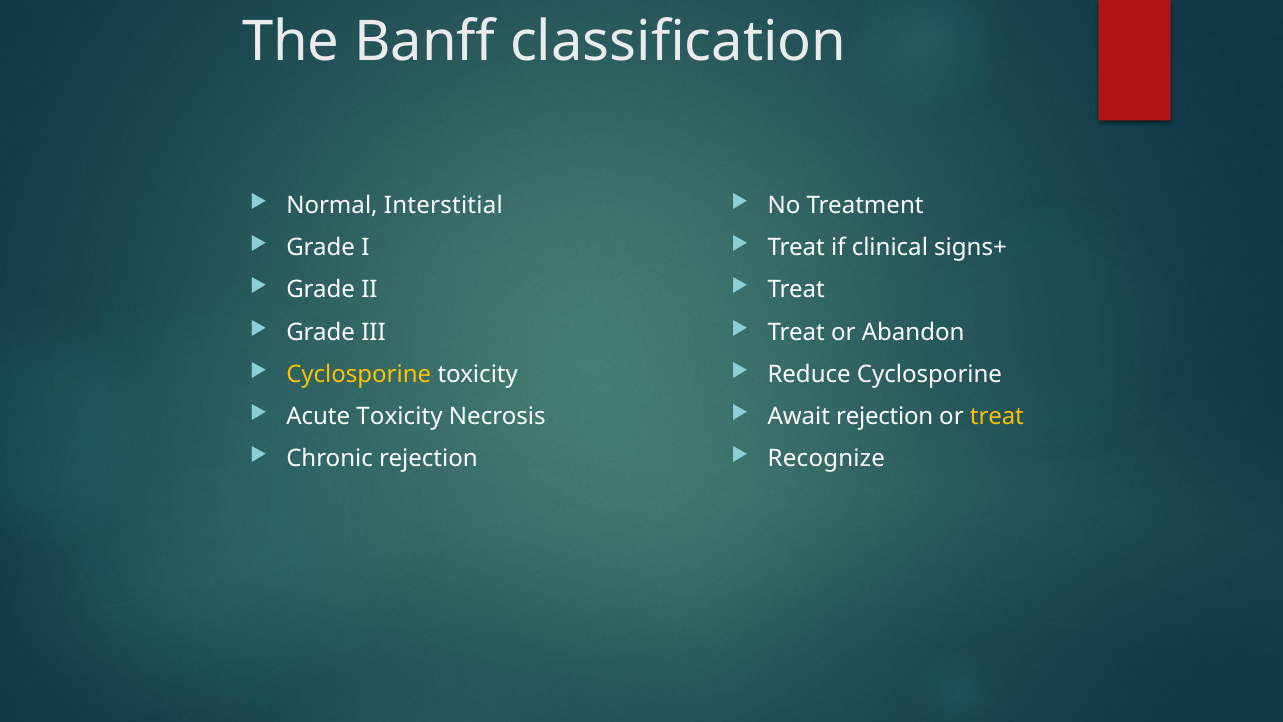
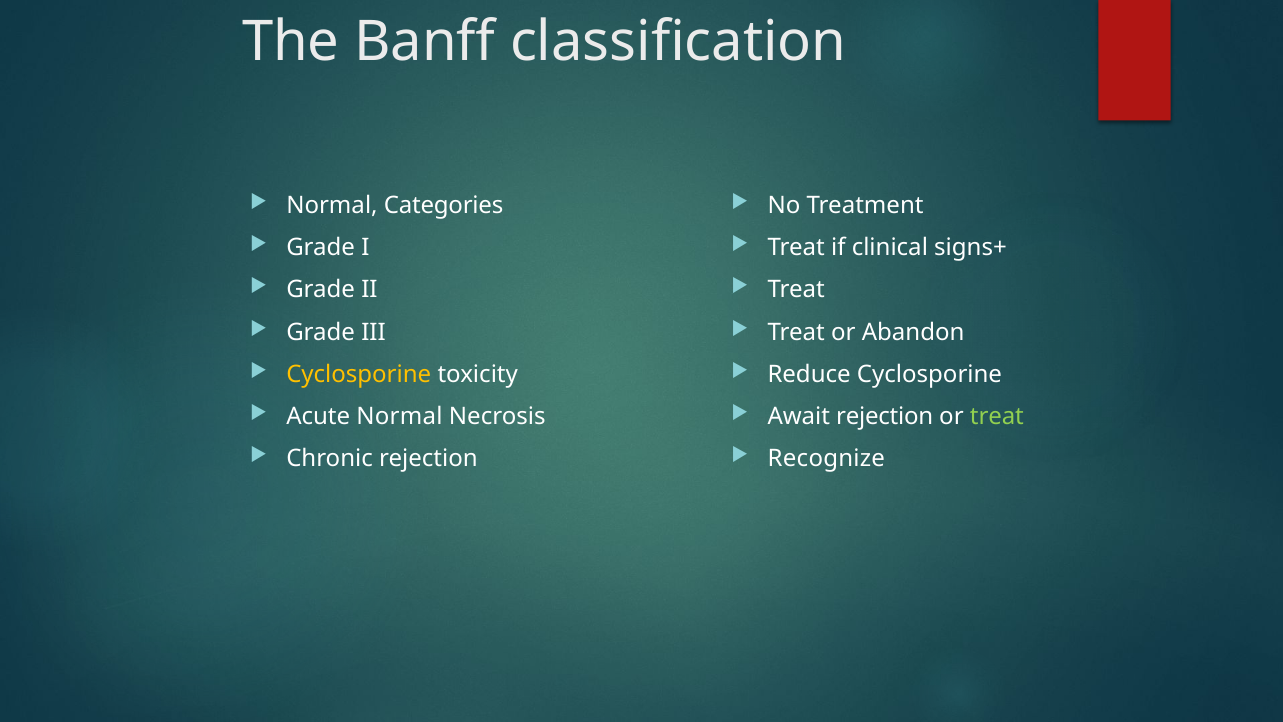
Interstitial: Interstitial -> Categories (444, 205)
Acute Toxicity: Toxicity -> Normal (399, 417)
treat colour: yellow -> light green (997, 417)
